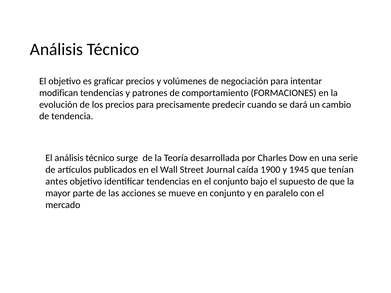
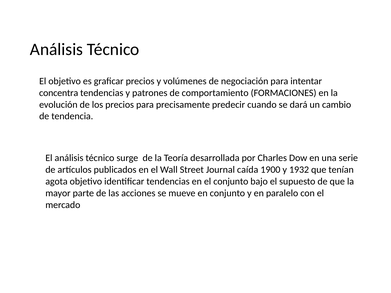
modifican: modifican -> concentra (59, 93)
1945: 1945 -> 1932 (299, 170)
antes: antes -> agota (56, 182)
